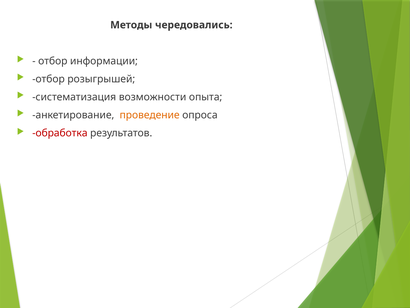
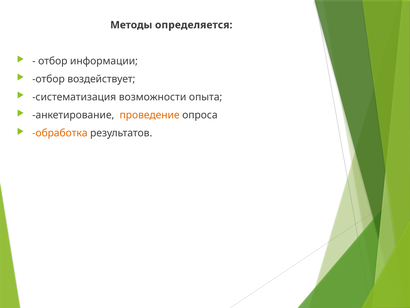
чередовались: чередовались -> определяется (194, 25)
розыгрышей: розыгрышей -> воздействует (101, 79)
обработка colour: red -> orange (60, 133)
